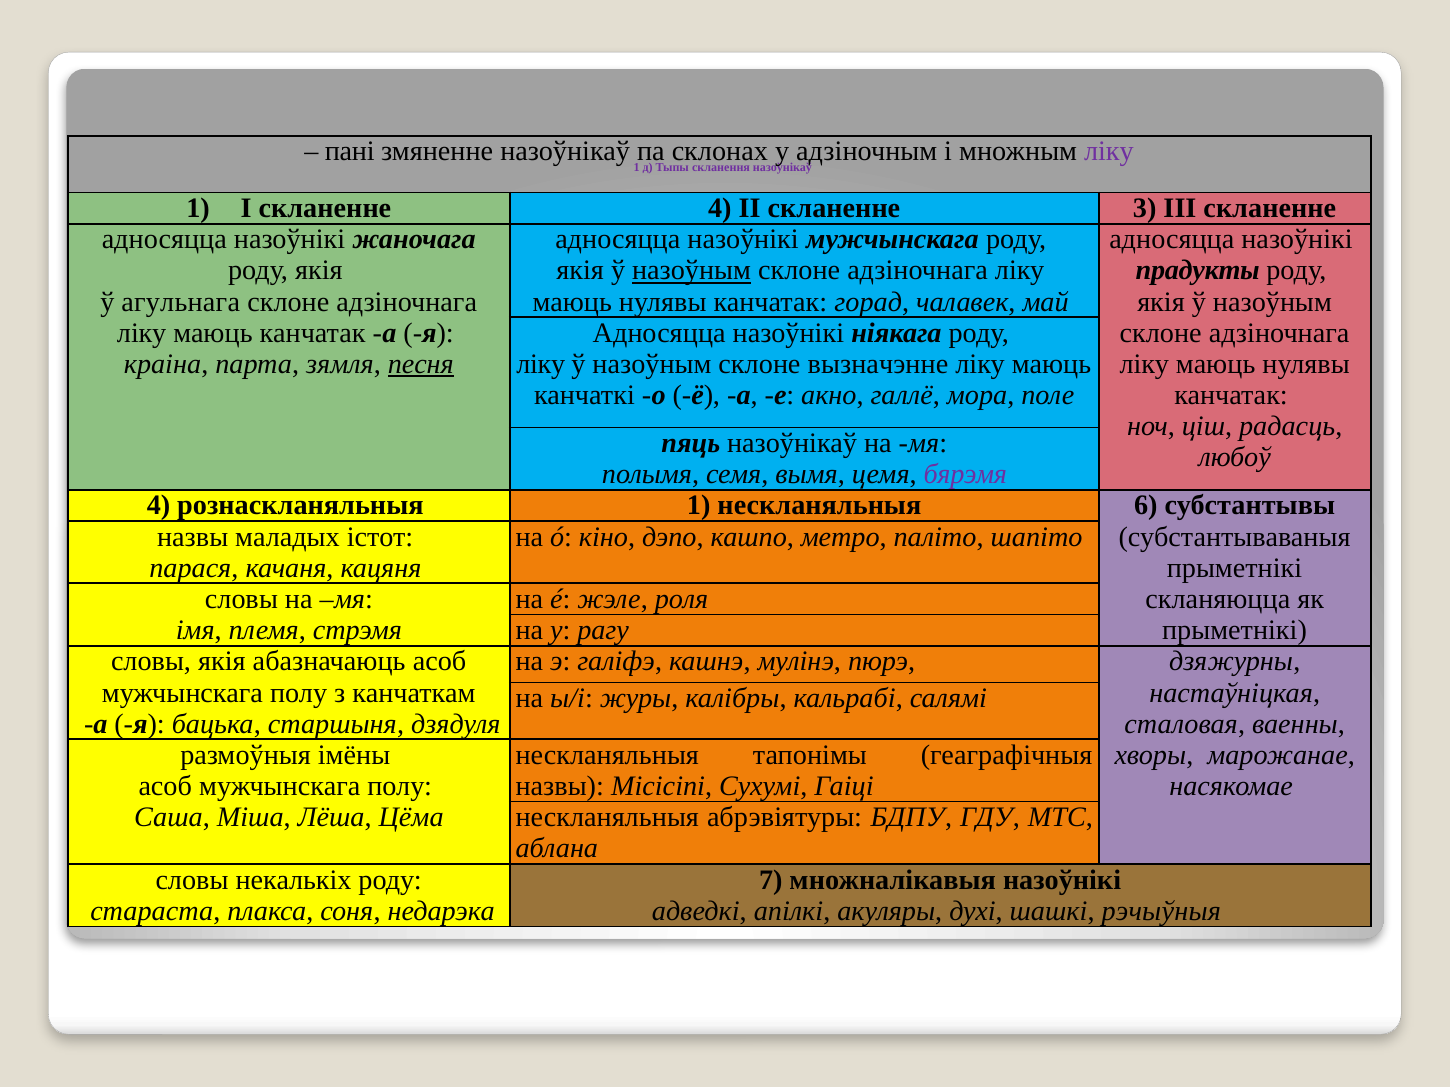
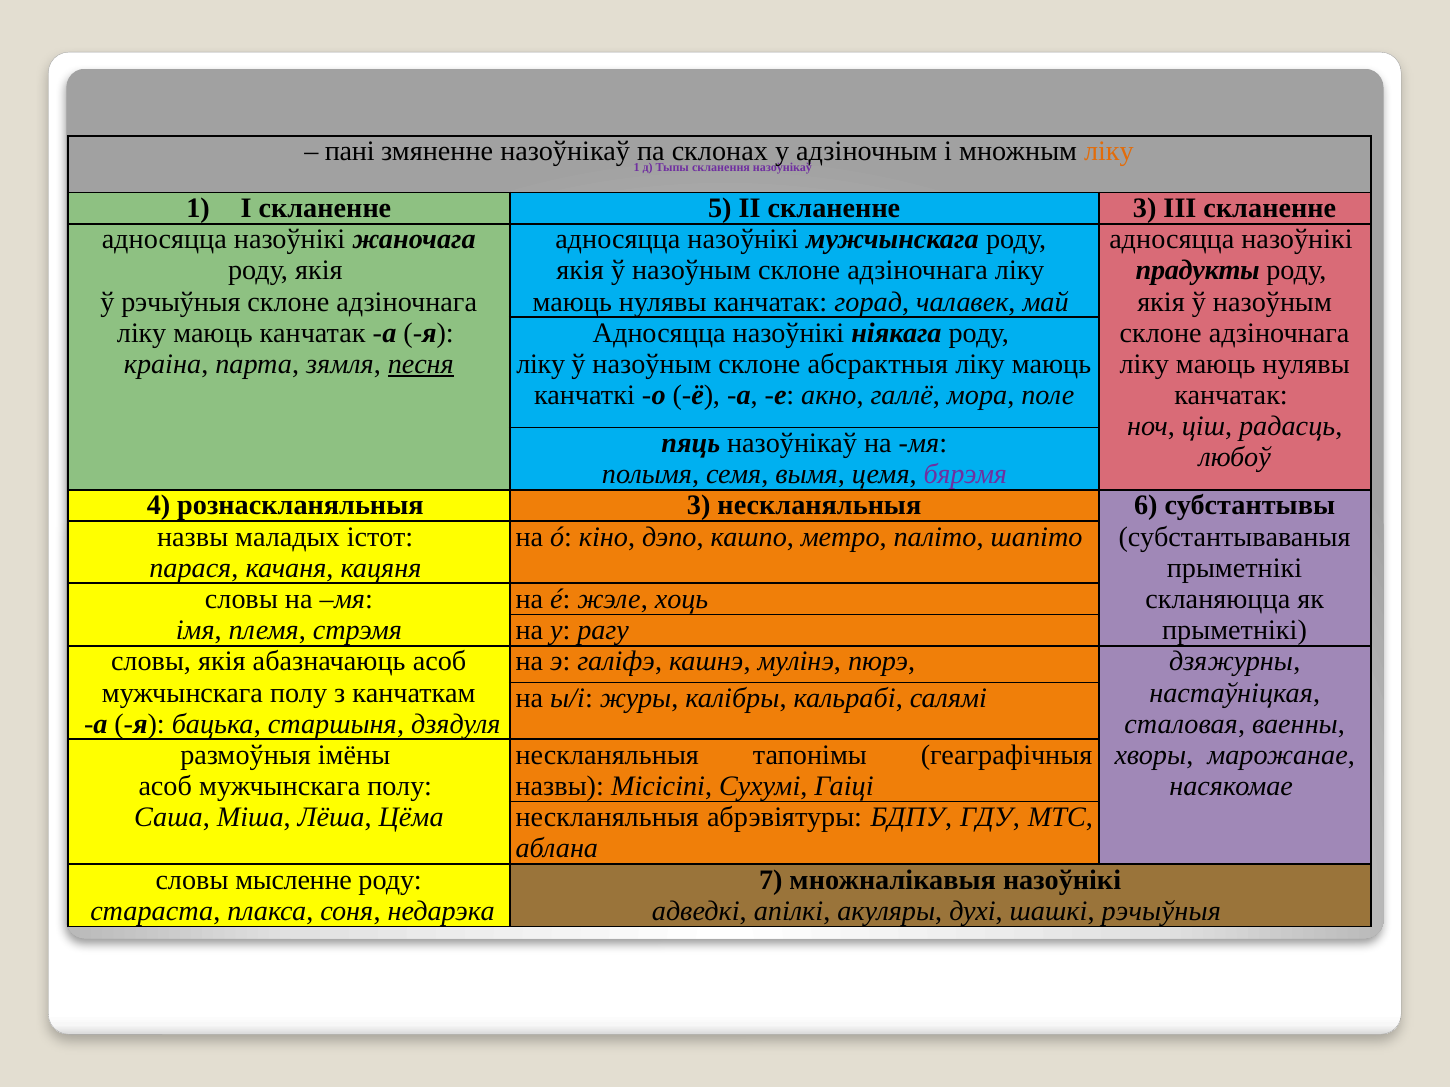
ліку colour: purple -> orange (1109, 152)
скланенне 4: 4 -> 5 (720, 208)
назоўным underline: present -> none (692, 271)
ў агульнага: агульнага -> рэчыўныя (181, 302)
вызначэнне: вызначэнне -> абсрактныя (878, 364)
рознаскланяльныя 1: 1 -> 3 (699, 506)
роля: роля -> хоць (682, 599)
некалькіх: некалькіх -> мысленне (294, 880)
